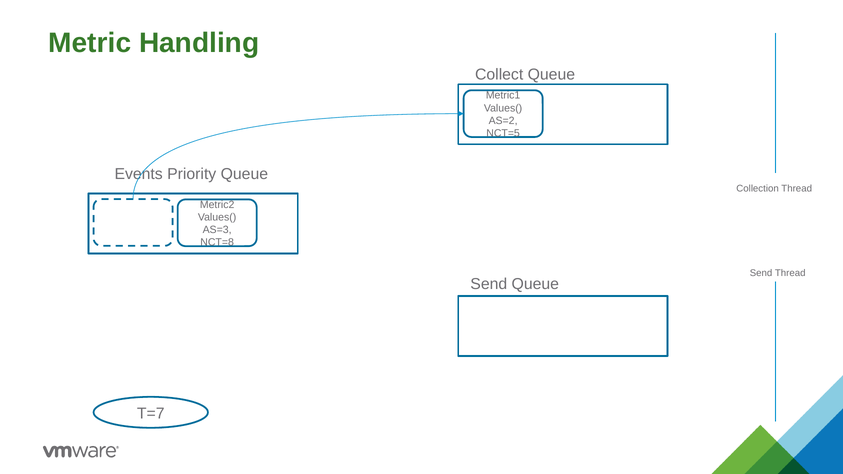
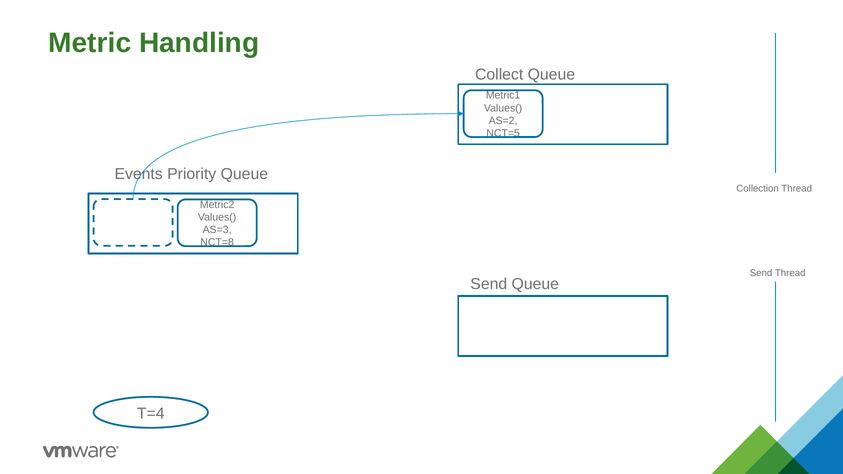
T=7: T=7 -> T=4 (151, 414)
